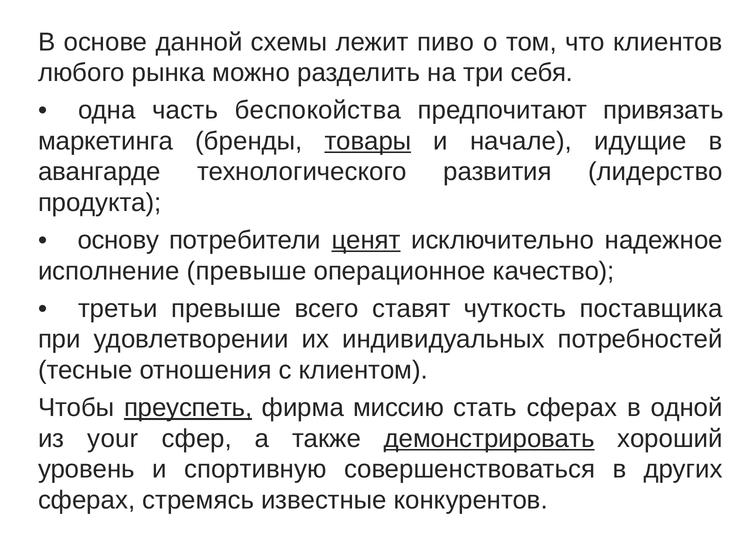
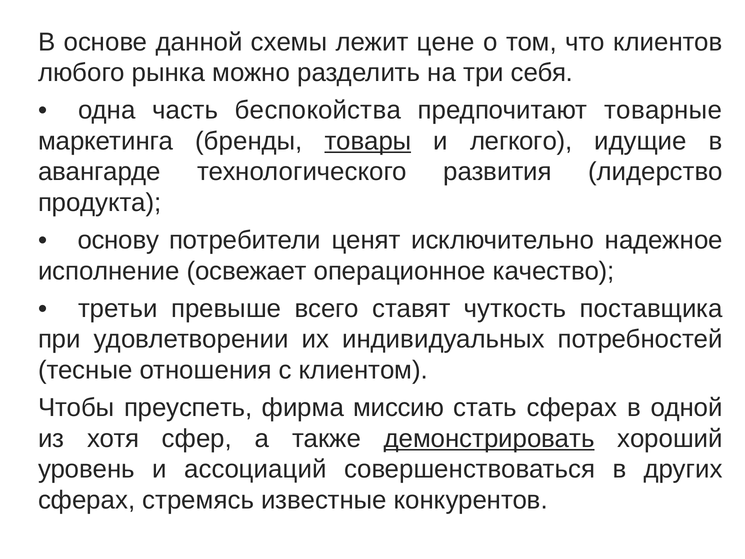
пиво: пиво -> цене (446, 42)
привязать: привязать -> товарные (663, 110)
начале: начале -> легкого (521, 141)
ценят underline: present -> none (366, 240)
исполнение превыше: превыше -> освежает (247, 271)
преуспеть underline: present -> none (188, 408)
your: your -> хотя (113, 438)
спортивную: спортивную -> ассоциаций (255, 469)
